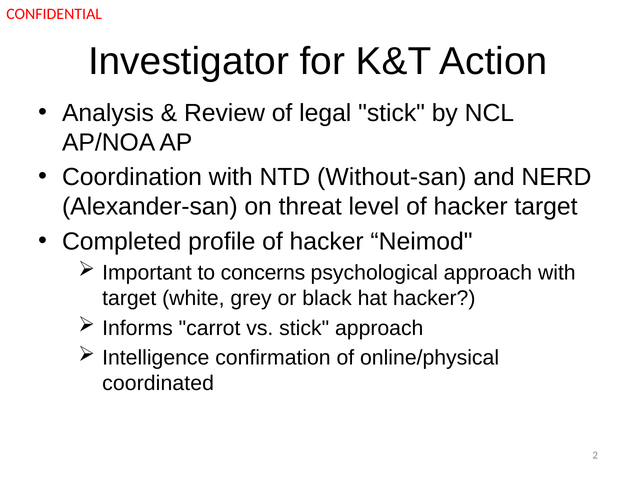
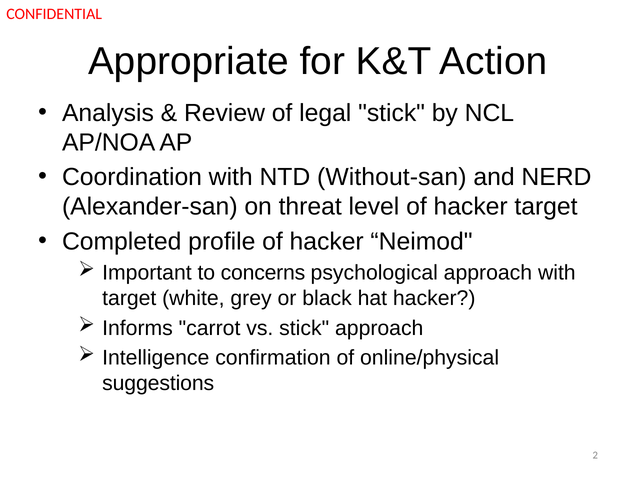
Investigator: Investigator -> Appropriate (189, 62)
coordinated: coordinated -> suggestions (158, 383)
